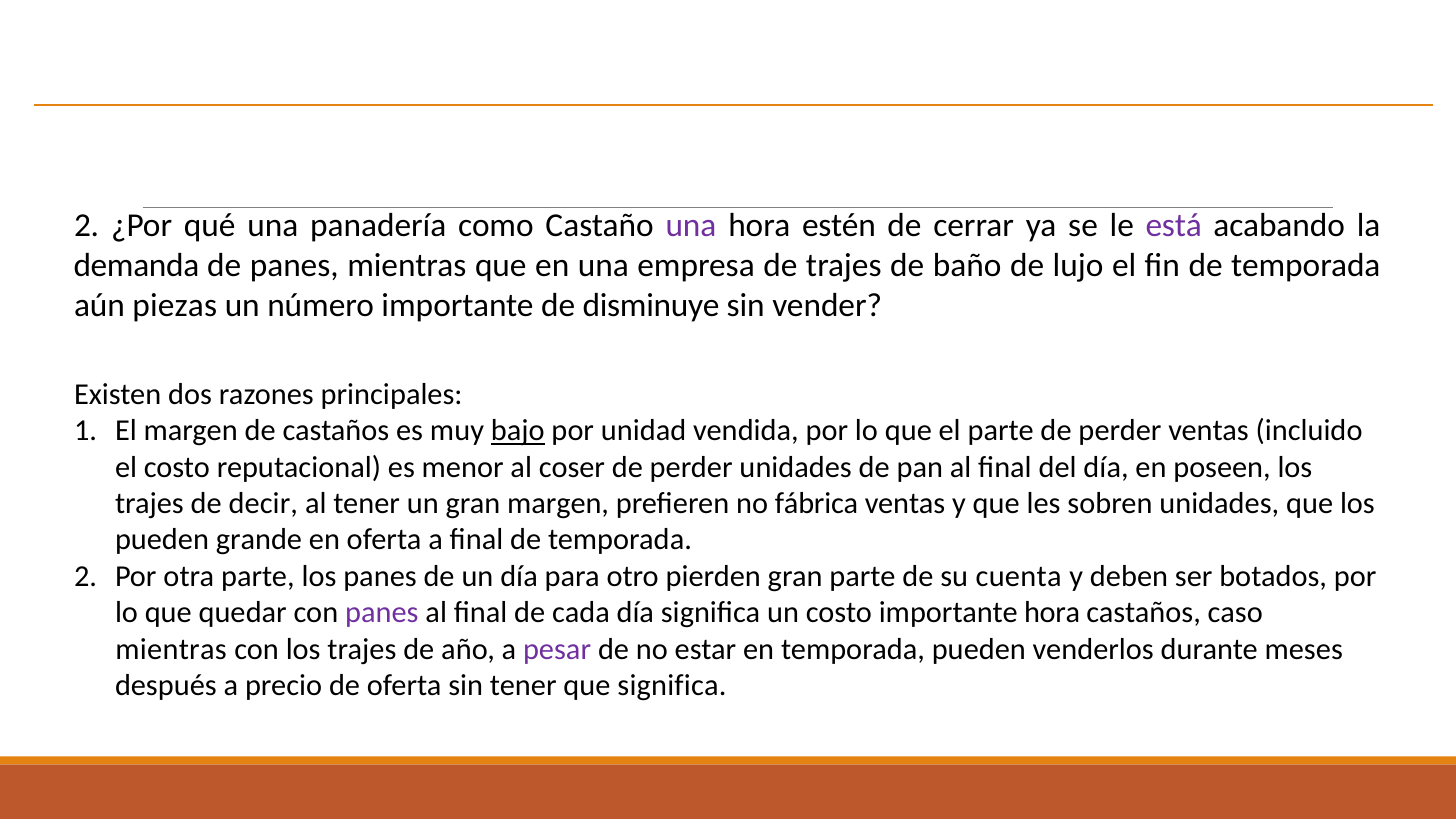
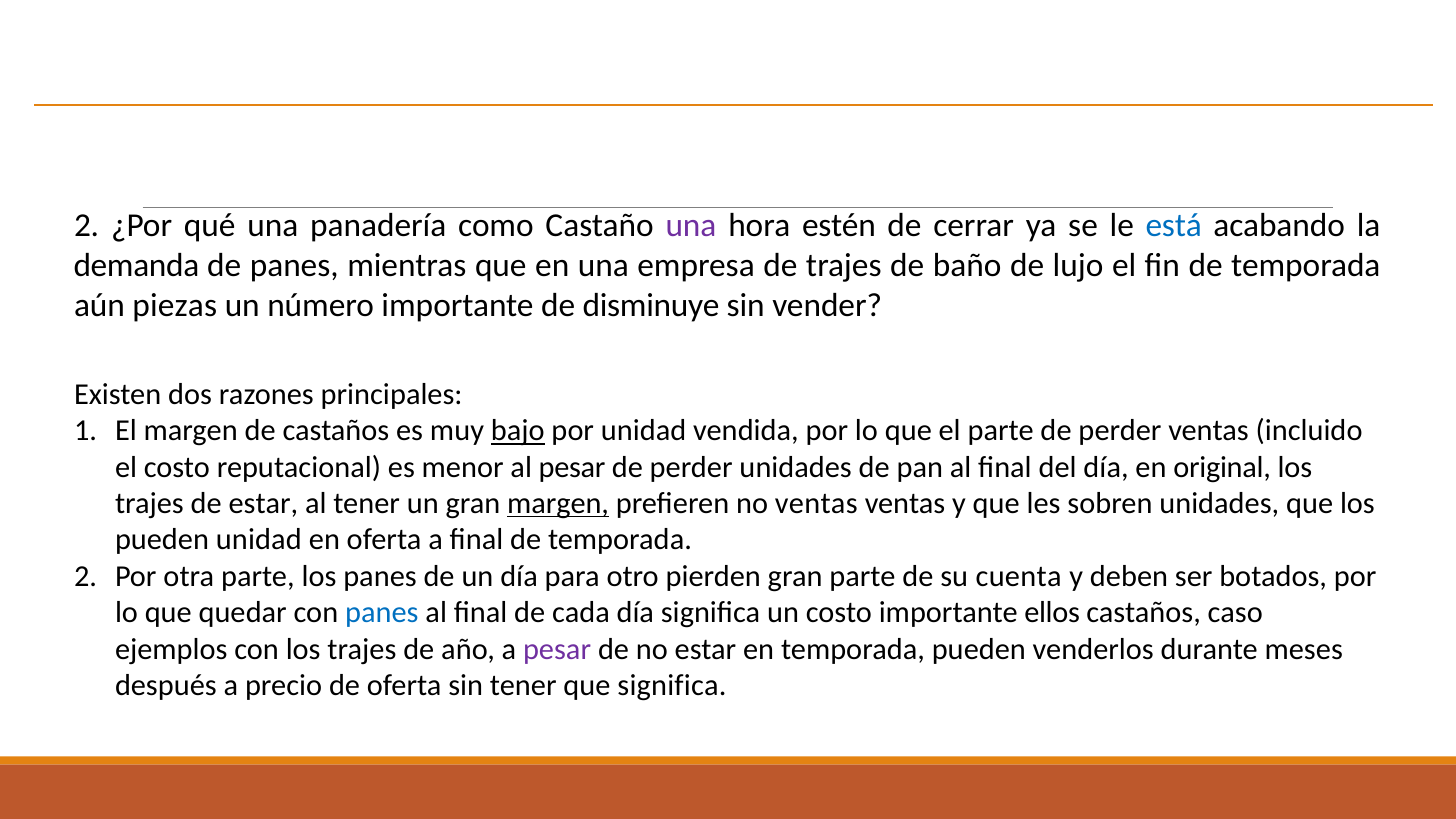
está colour: purple -> blue (1174, 226)
al coser: coser -> pesar (572, 467)
poseen: poseen -> original (1222, 467)
de decir: decir -> estar (263, 504)
margen underline: none -> present (558, 504)
no fábrica: fábrica -> ventas (816, 504)
pueden grande: grande -> unidad (259, 540)
panes colour: purple -> blue (382, 613)
importante hora: hora -> ellos (1052, 613)
mientras: mientras -> ejemplos (171, 649)
